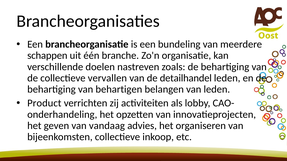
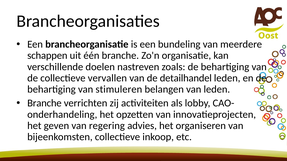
behartigen: behartigen -> stimuleren (119, 90)
Product: Product -> Branche (44, 103)
vandaag: vandaag -> regering (107, 126)
